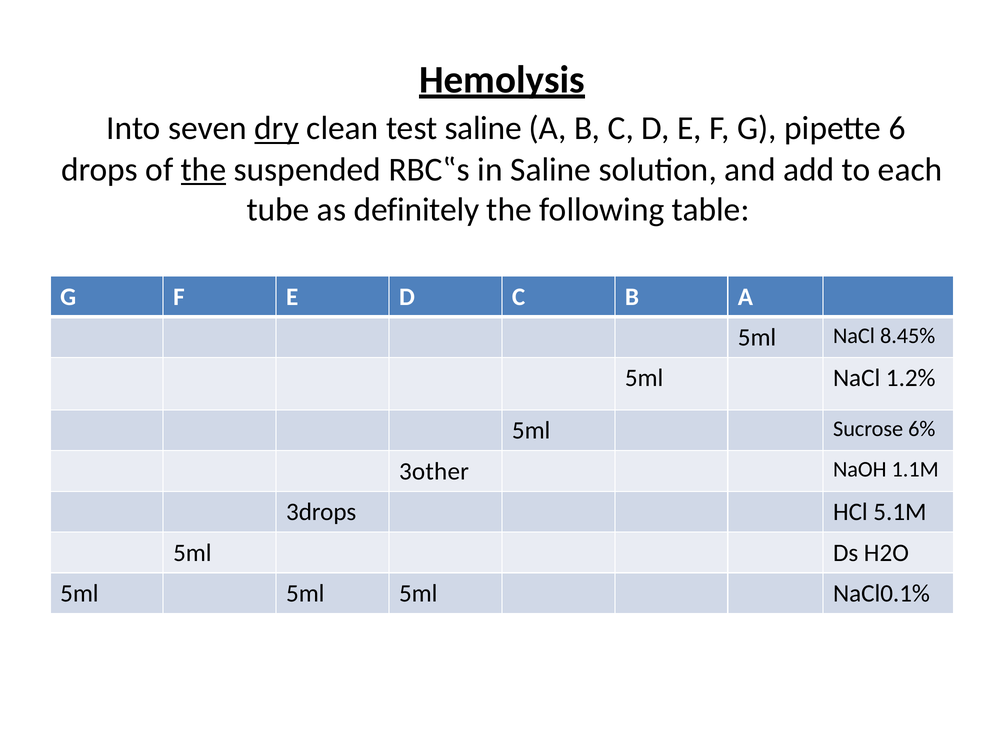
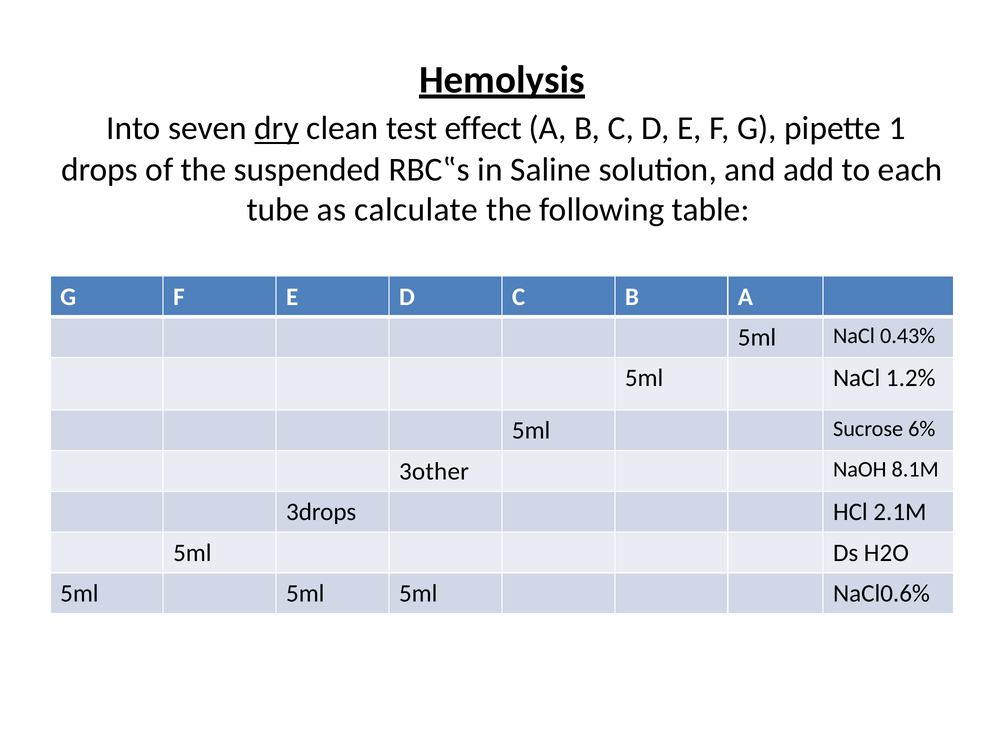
test saline: saline -> effect (483, 128)
6: 6 -> 1 (897, 128)
the underline: present -> none (204, 170)
definitely: definitely -> calculate (416, 210)
8.45%: 8.45% -> 0.43% (908, 336)
1.1M: 1.1M -> 8.1M (915, 470)
5.1M: 5.1M -> 2.1M (900, 512)
NaCl0.1%: NaCl0.1% -> NaCl0.6% (881, 593)
